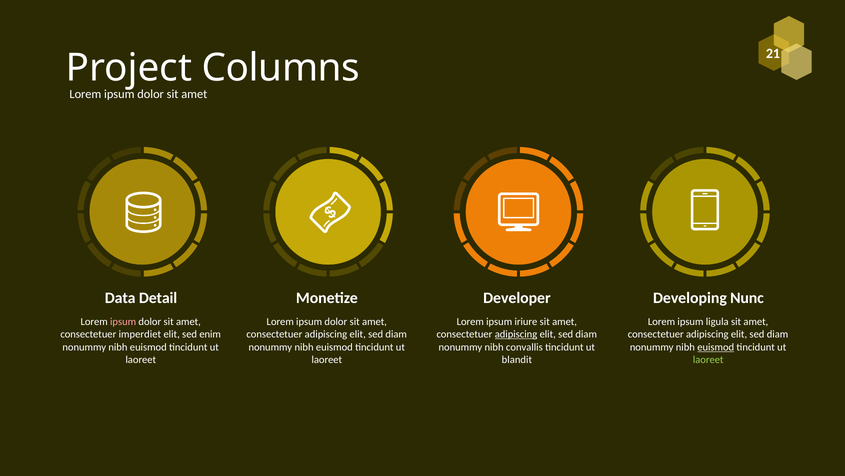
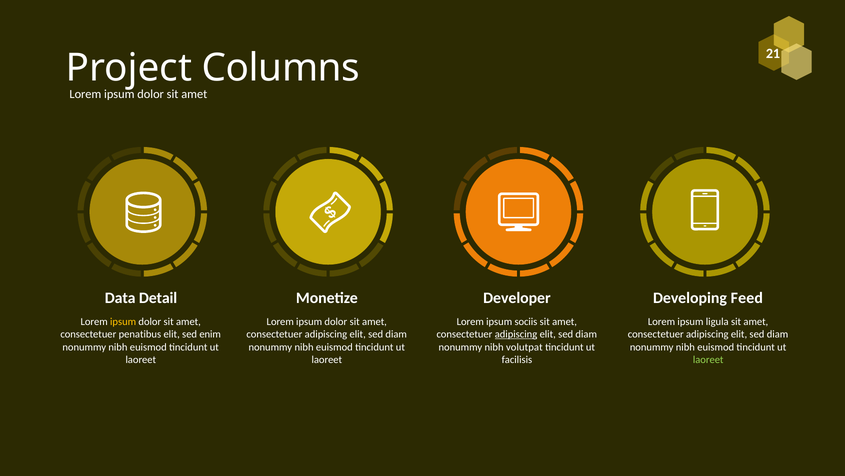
Nunc: Nunc -> Feed (747, 298)
ipsum colour: pink -> yellow (123, 321)
iriure: iriure -> sociis (526, 321)
imperdiet: imperdiet -> penatibus (140, 334)
convallis: convallis -> volutpat (524, 347)
euismod underline: present -> none (716, 347)
blandit: blandit -> facilisis (517, 359)
